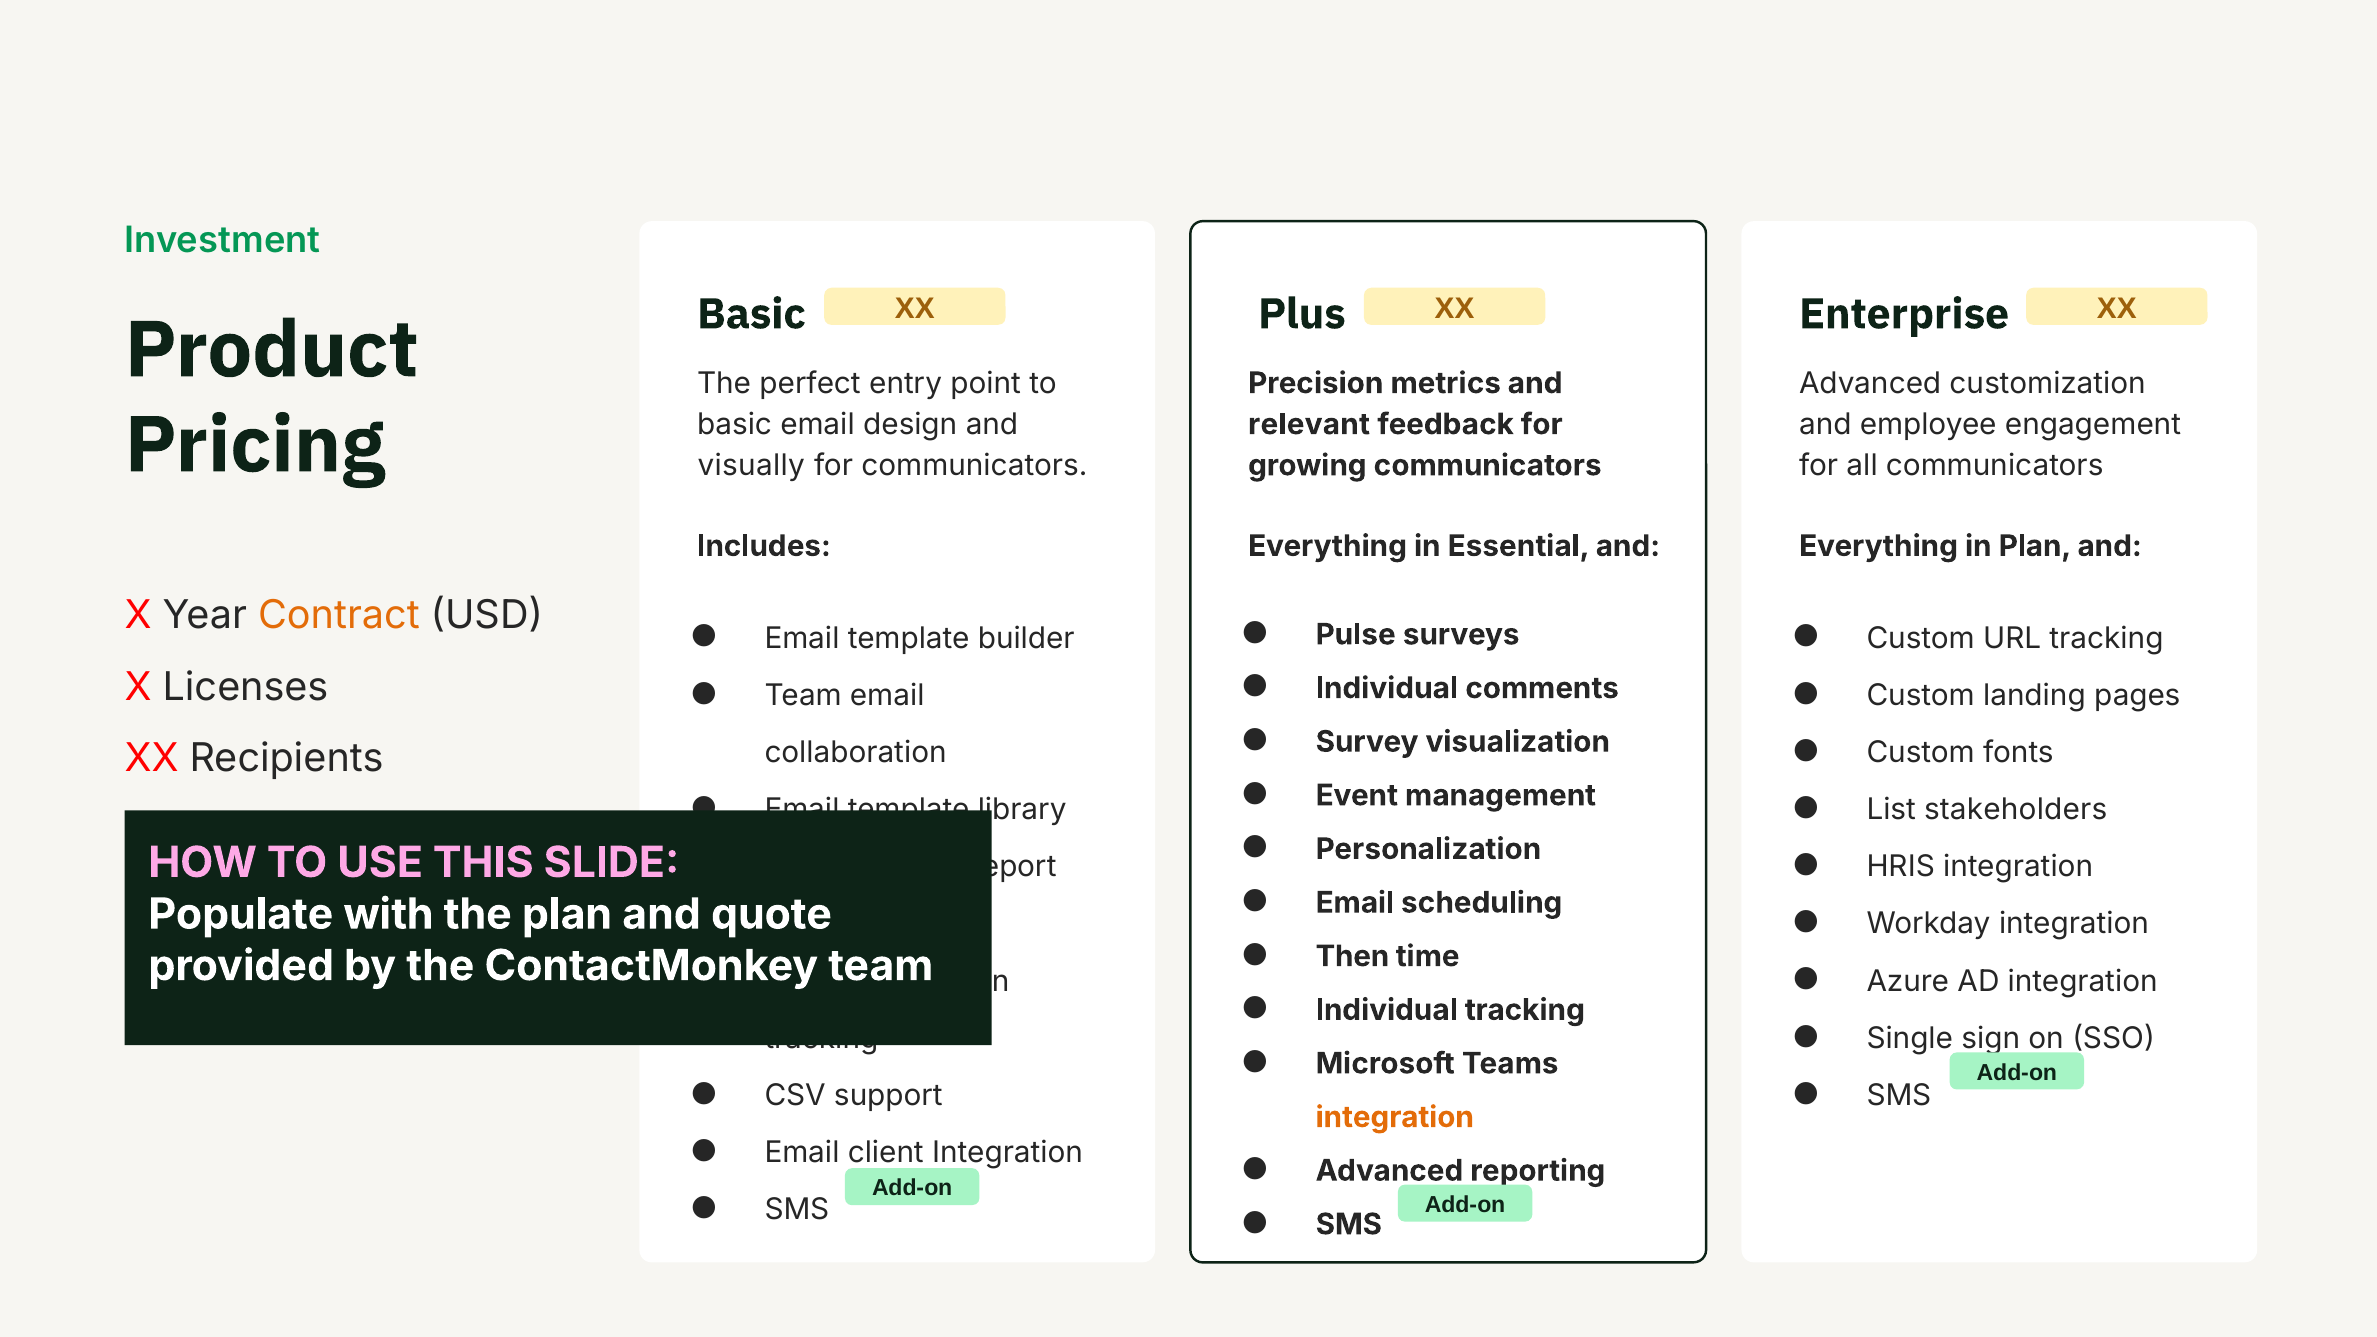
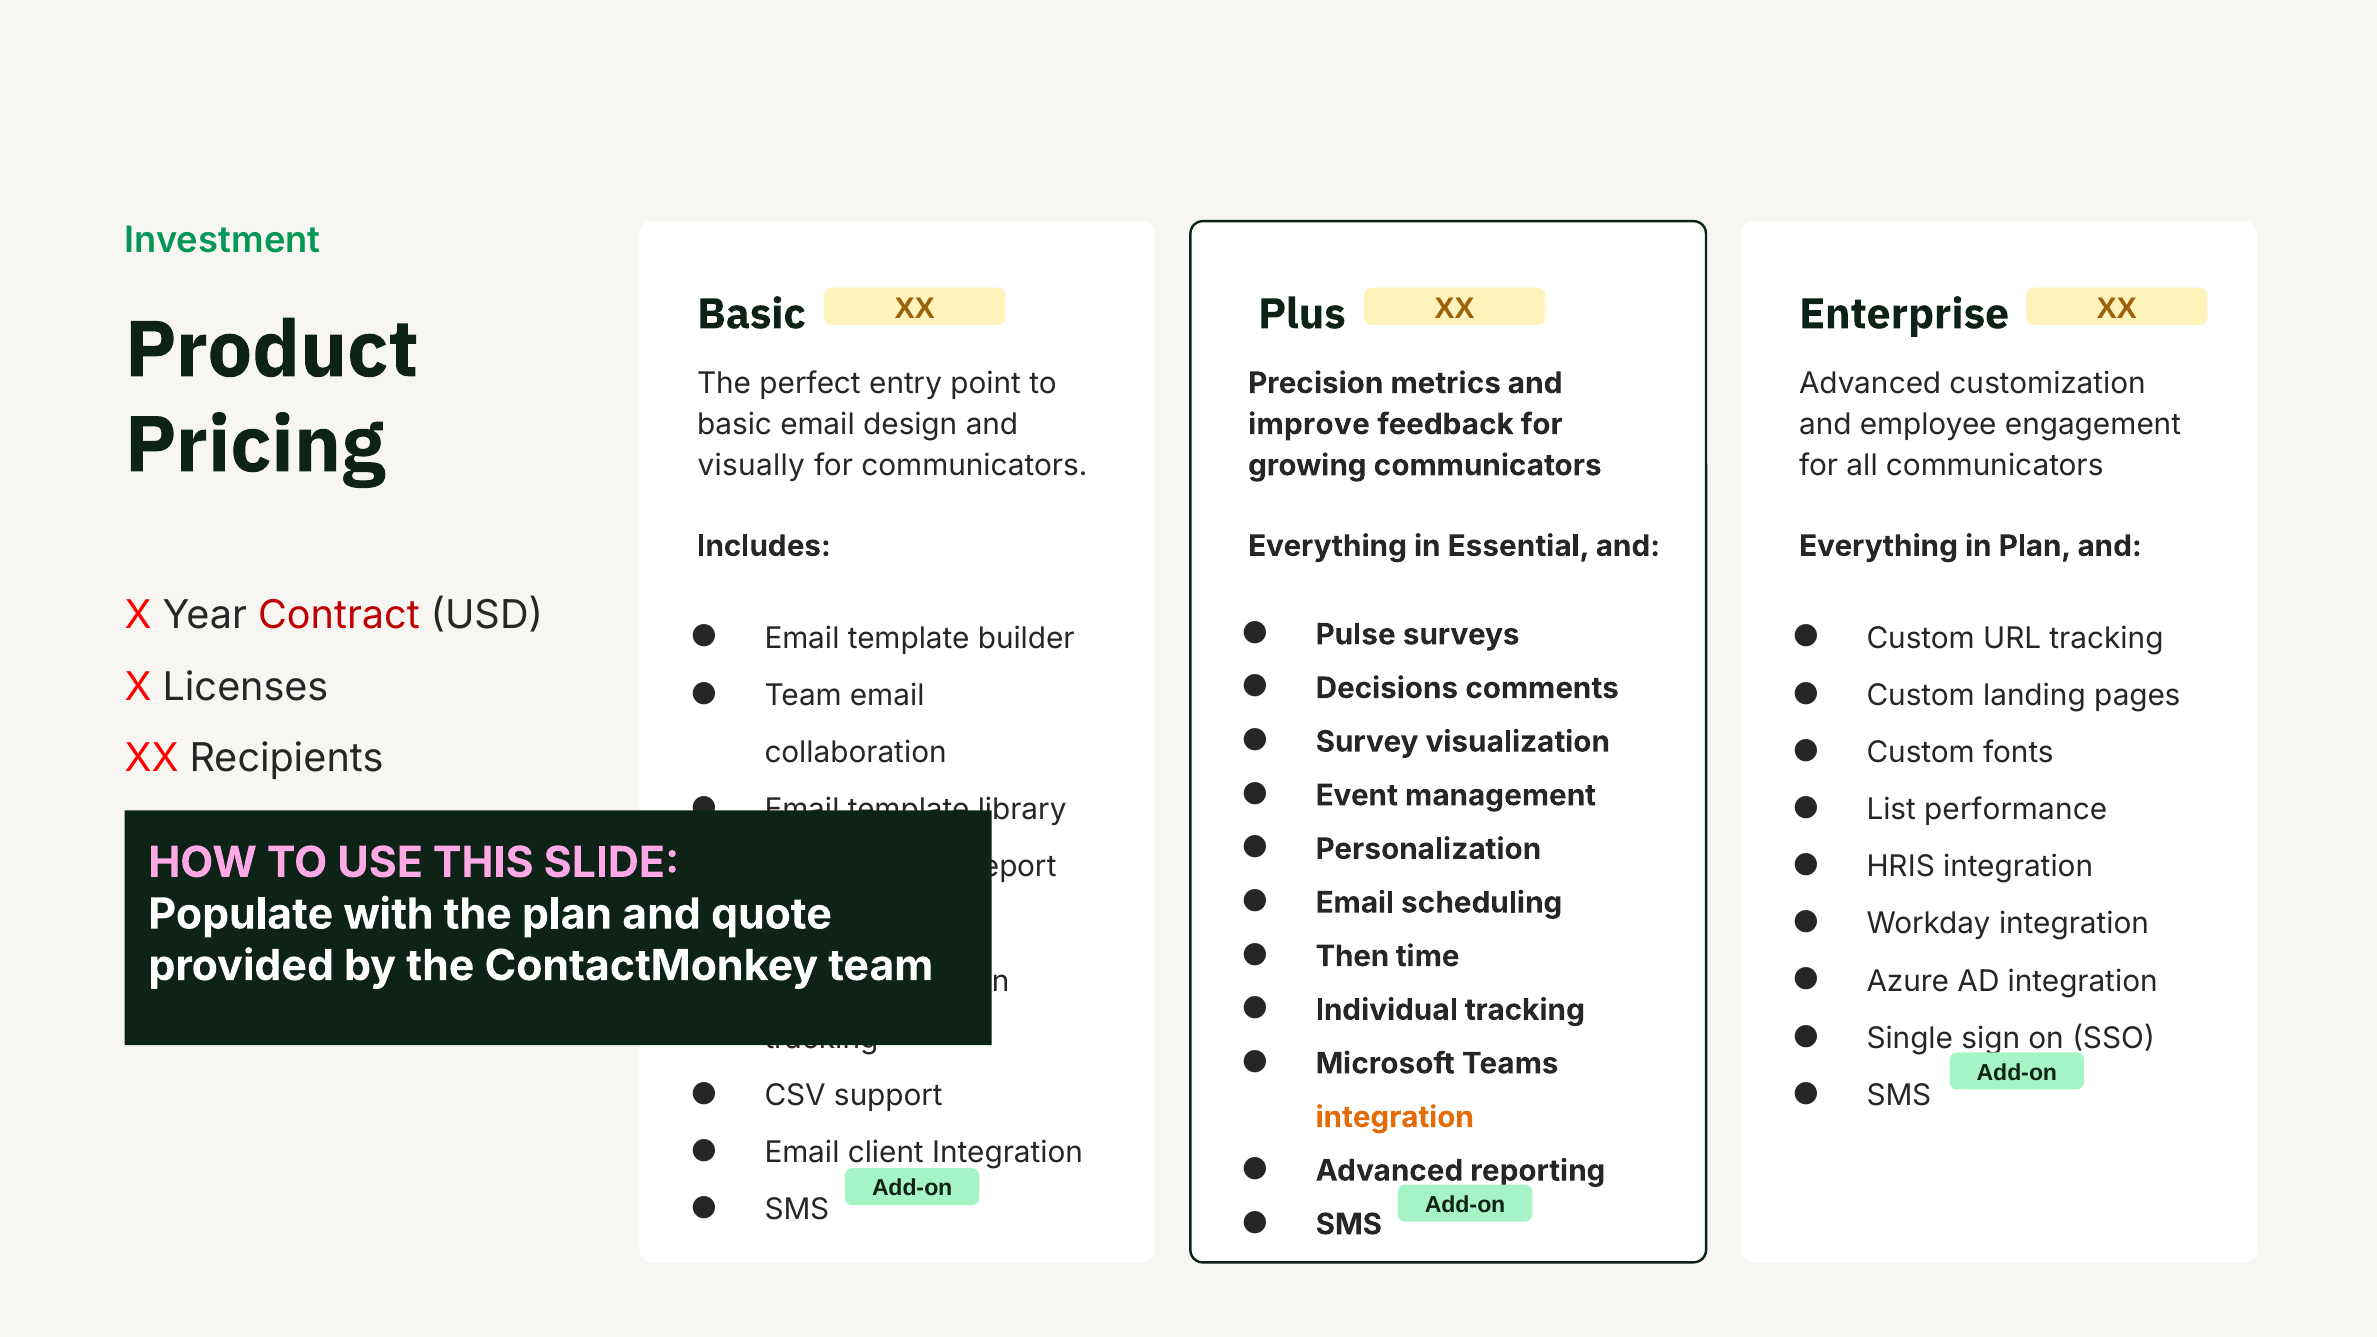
relevant: relevant -> improve (1309, 424)
Contract colour: orange -> red (339, 616)
Individual: Individual -> Decisions (1387, 688)
stakeholders: stakeholders -> performance (2016, 810)
